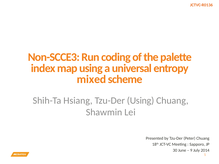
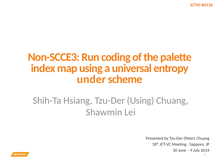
mixed: mixed -> under (91, 79)
